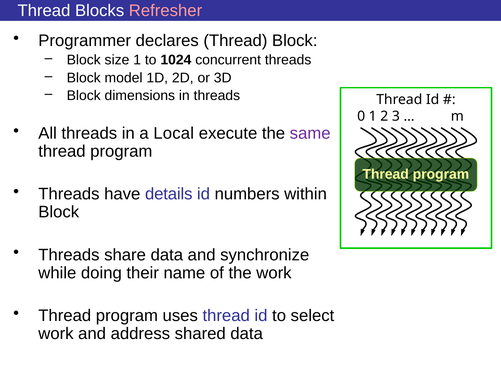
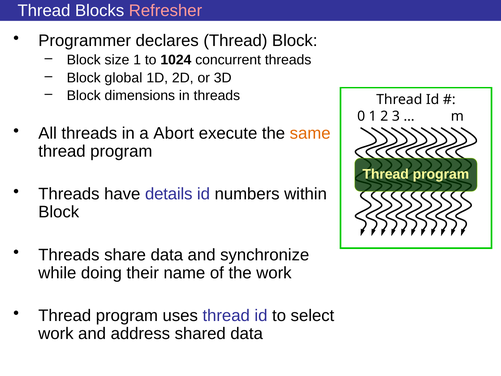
model: model -> global (123, 78)
Local: Local -> Abort (174, 133)
same colour: purple -> orange (310, 133)
